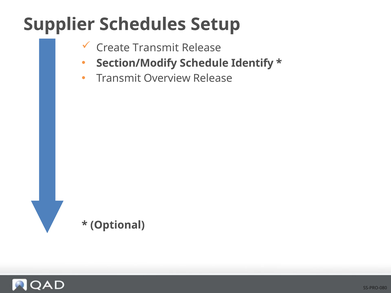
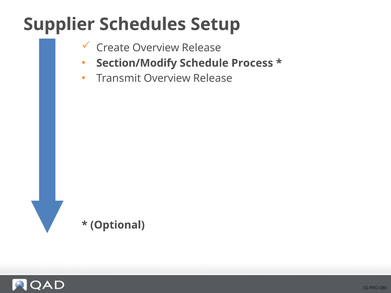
Create Transmit: Transmit -> Overview (156, 48)
Identify: Identify -> Process (252, 63)
